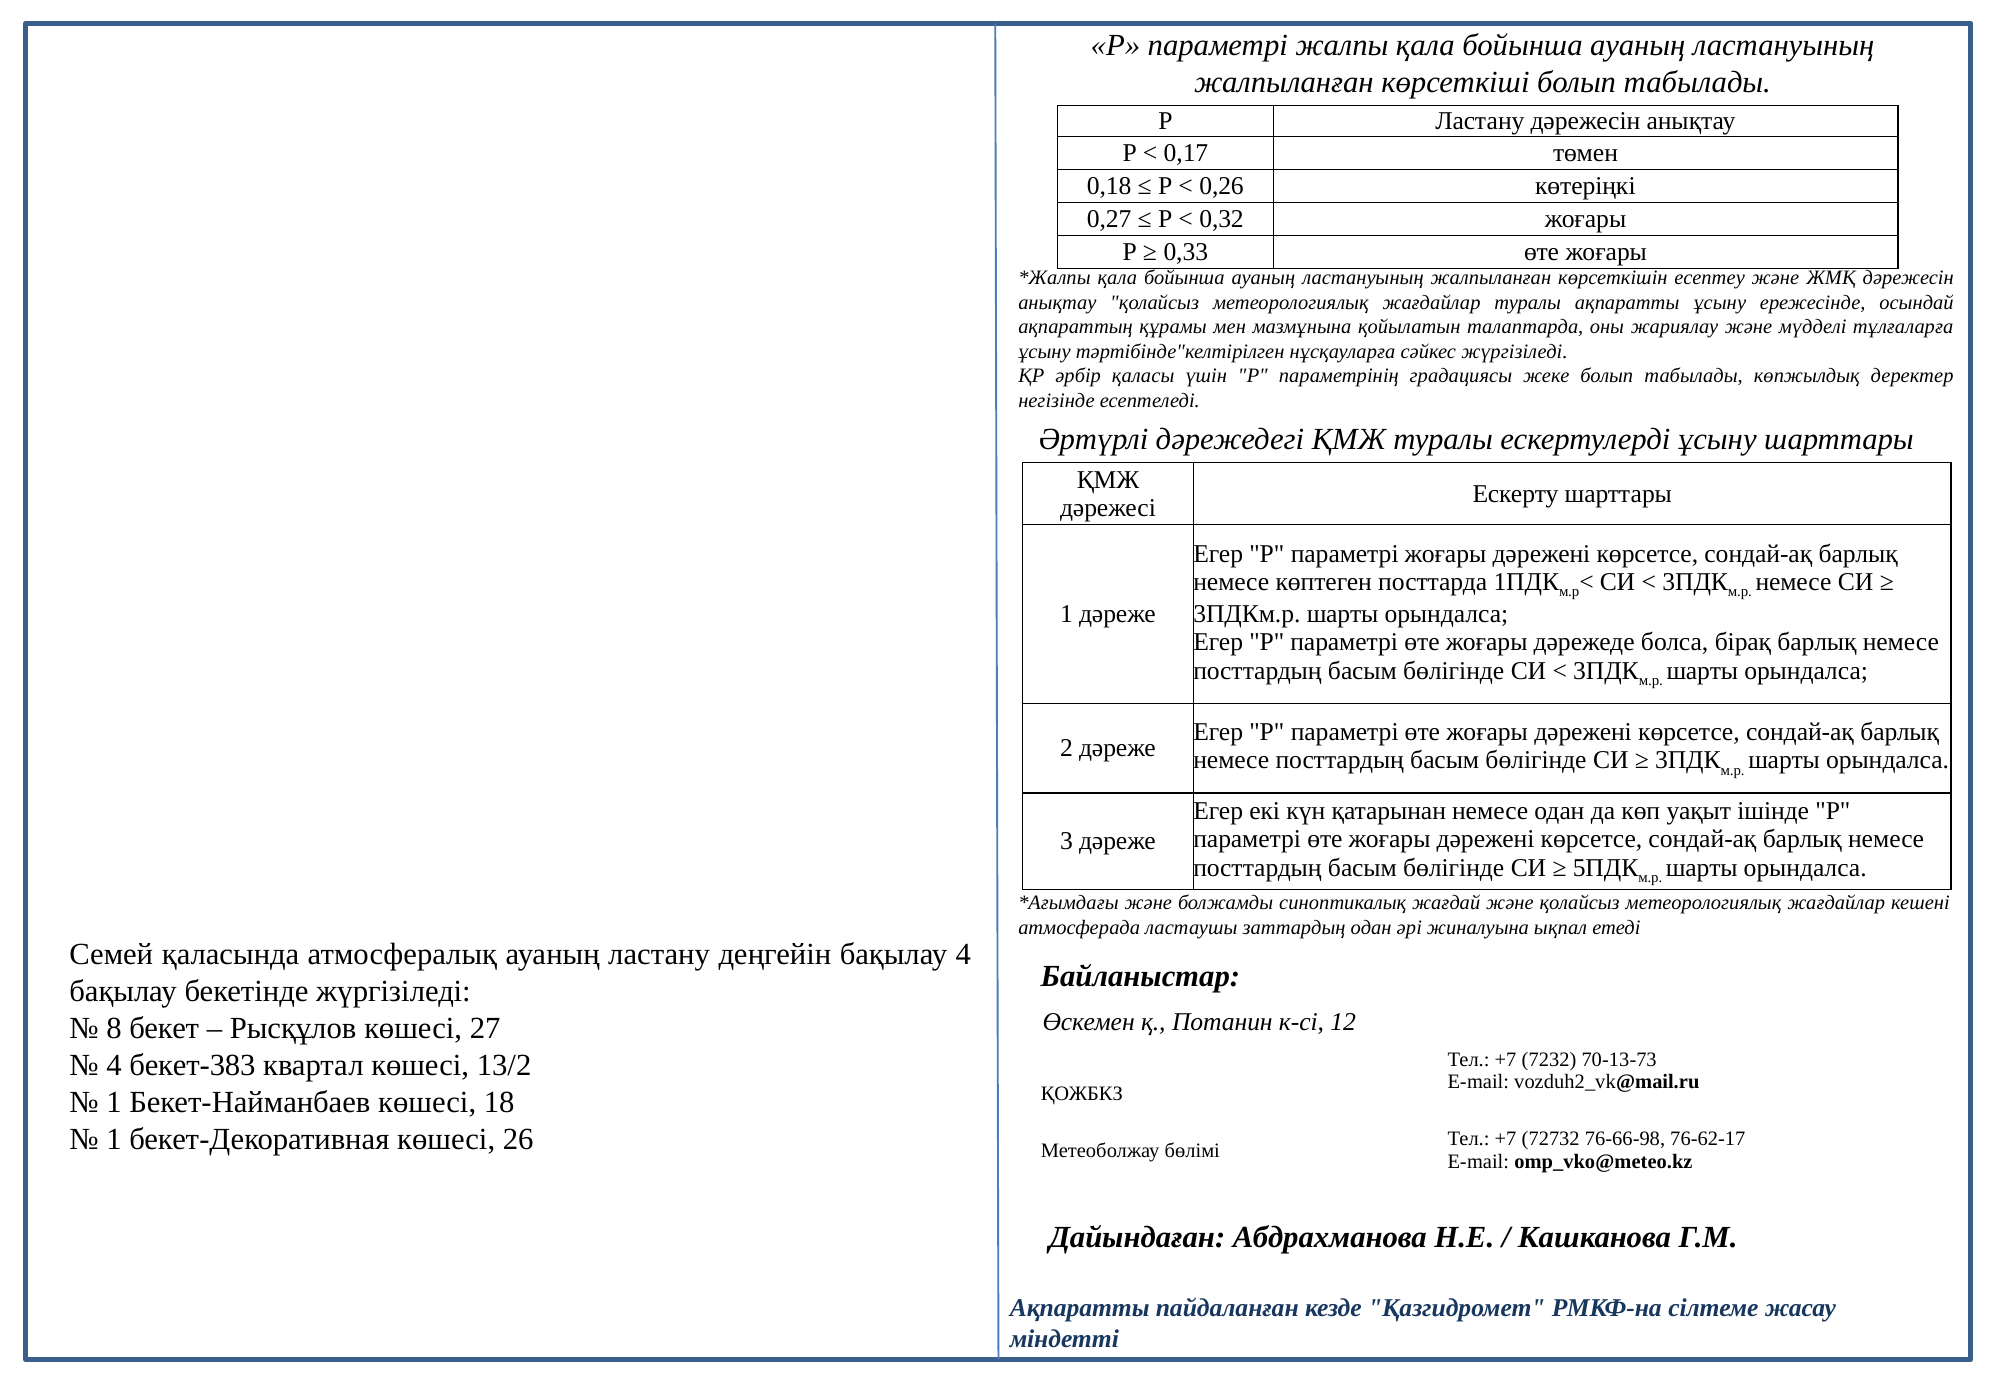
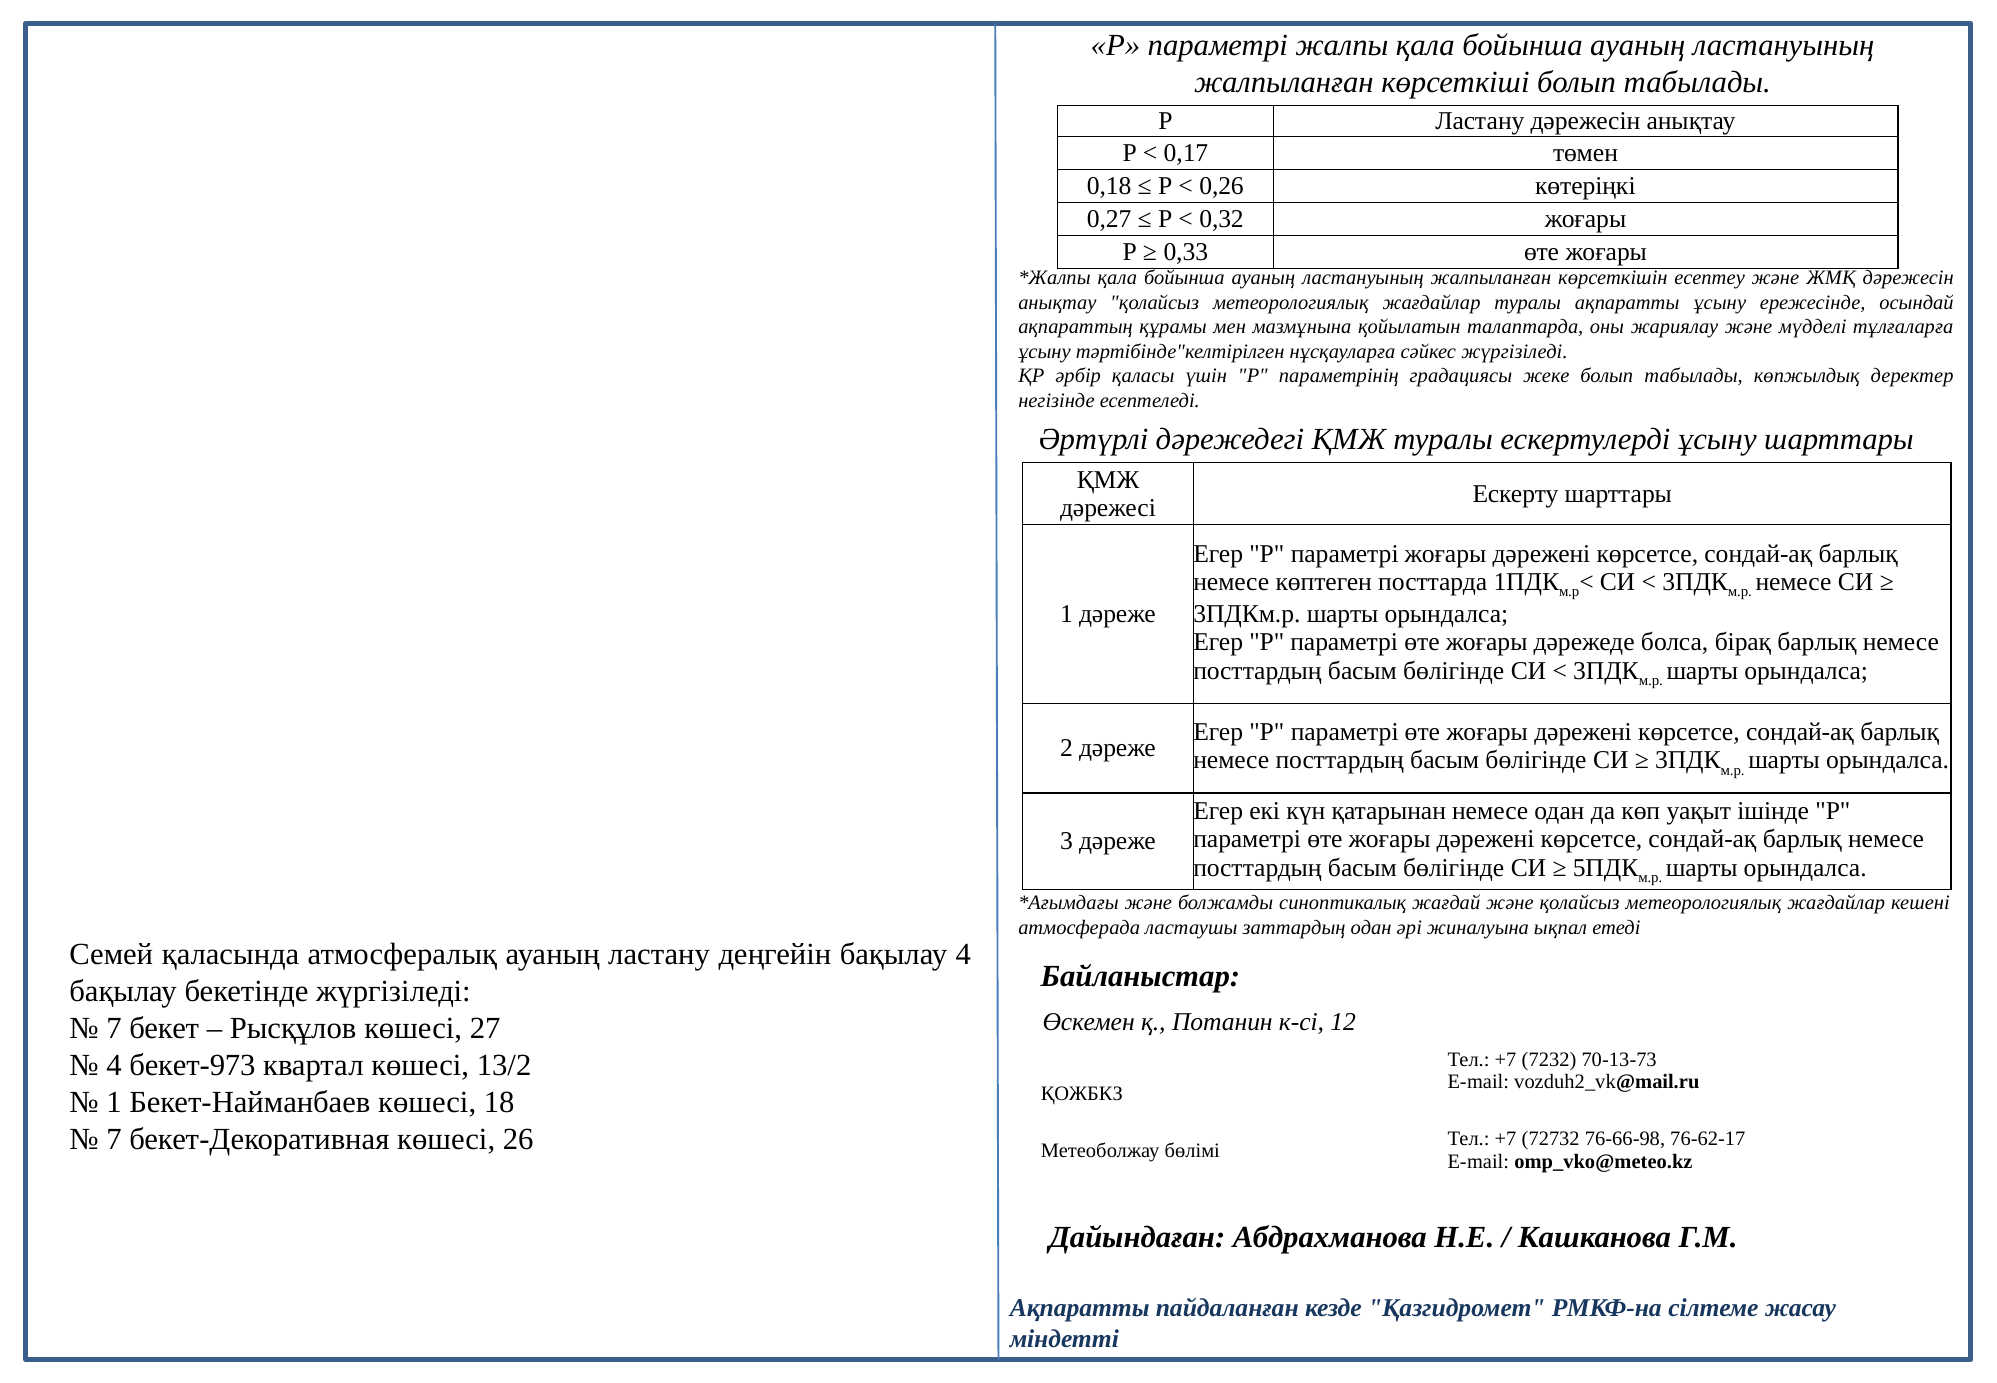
8: 8 -> 7 (114, 1028)
бекет-383: бекет-383 -> бекет-973 (192, 1065)
1: 1 -> 7 (114, 1139)
